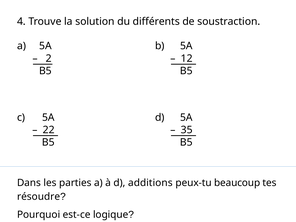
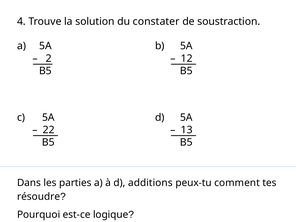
différents: différents -> constater (156, 22)
35: 35 -> 13 (187, 130)
beaucoup: beaucoup -> comment (237, 183)
